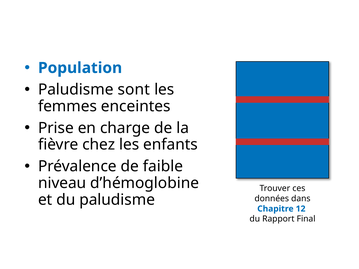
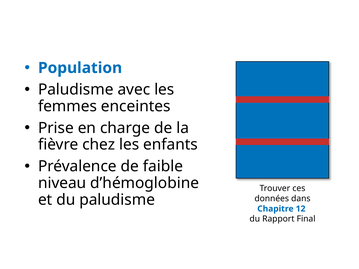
sont: sont -> avec (134, 90)
